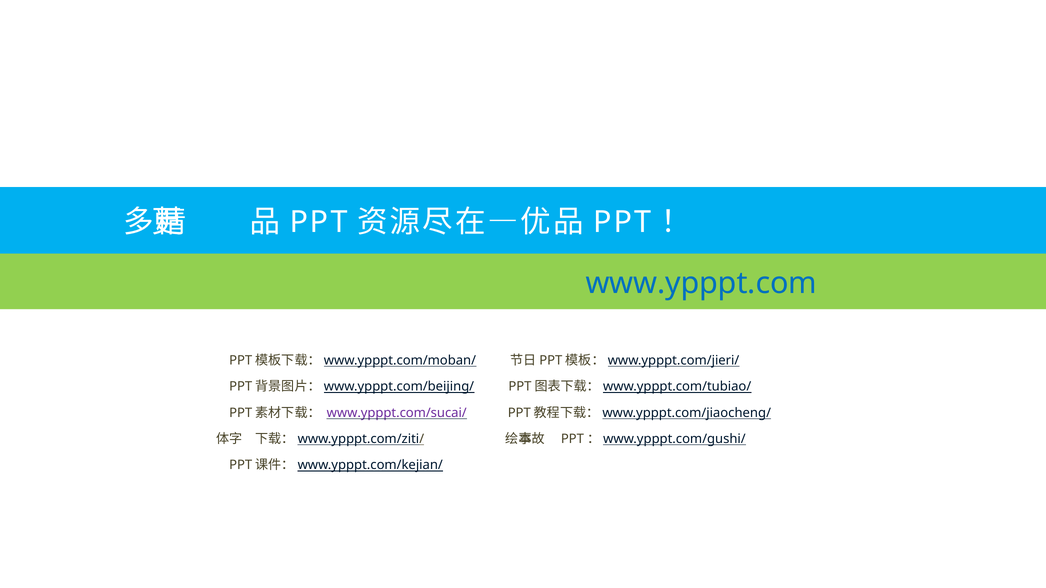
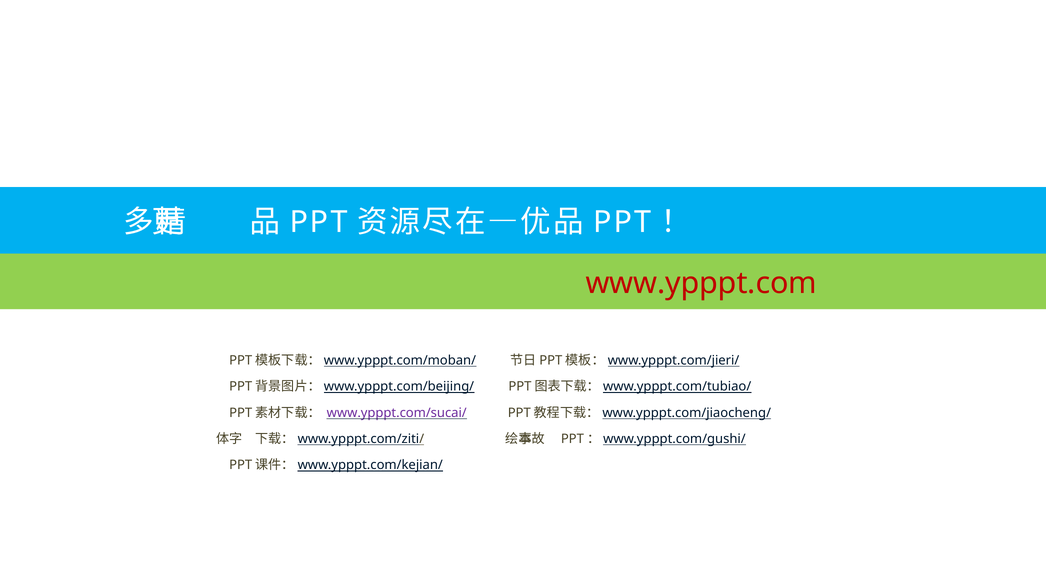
www.ypppt.com colour: blue -> red (701, 283)
